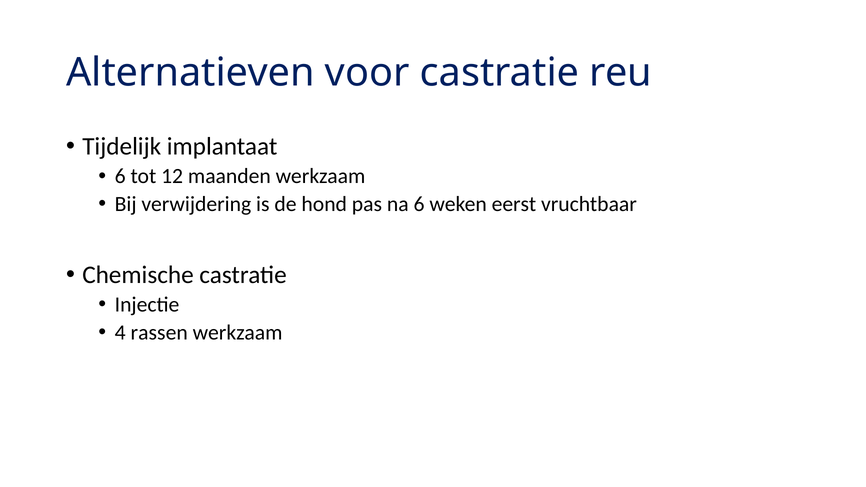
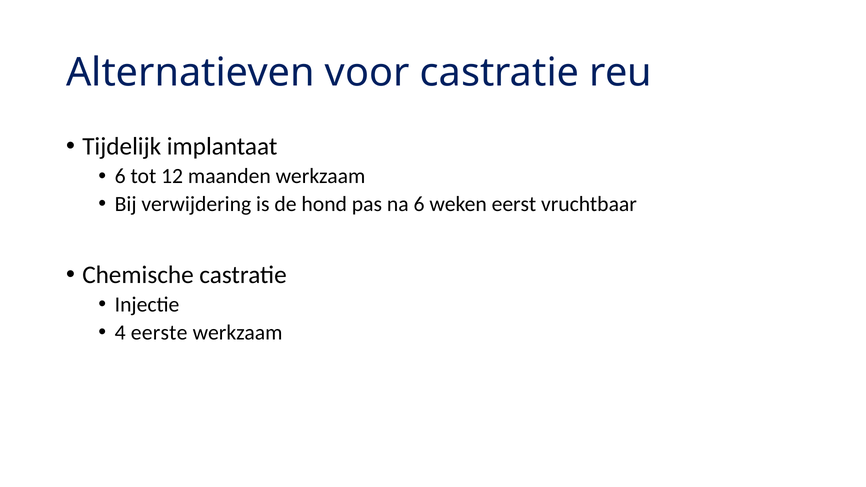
rassen: rassen -> eerste (159, 333)
